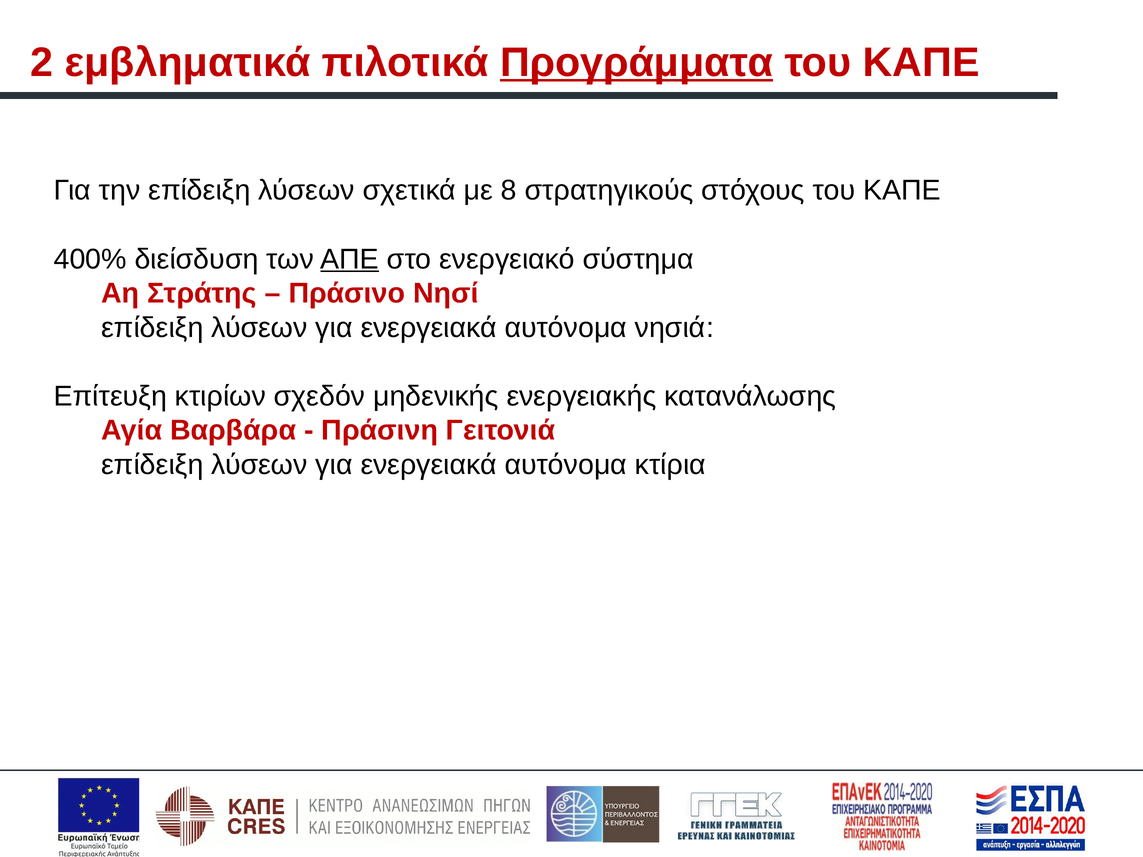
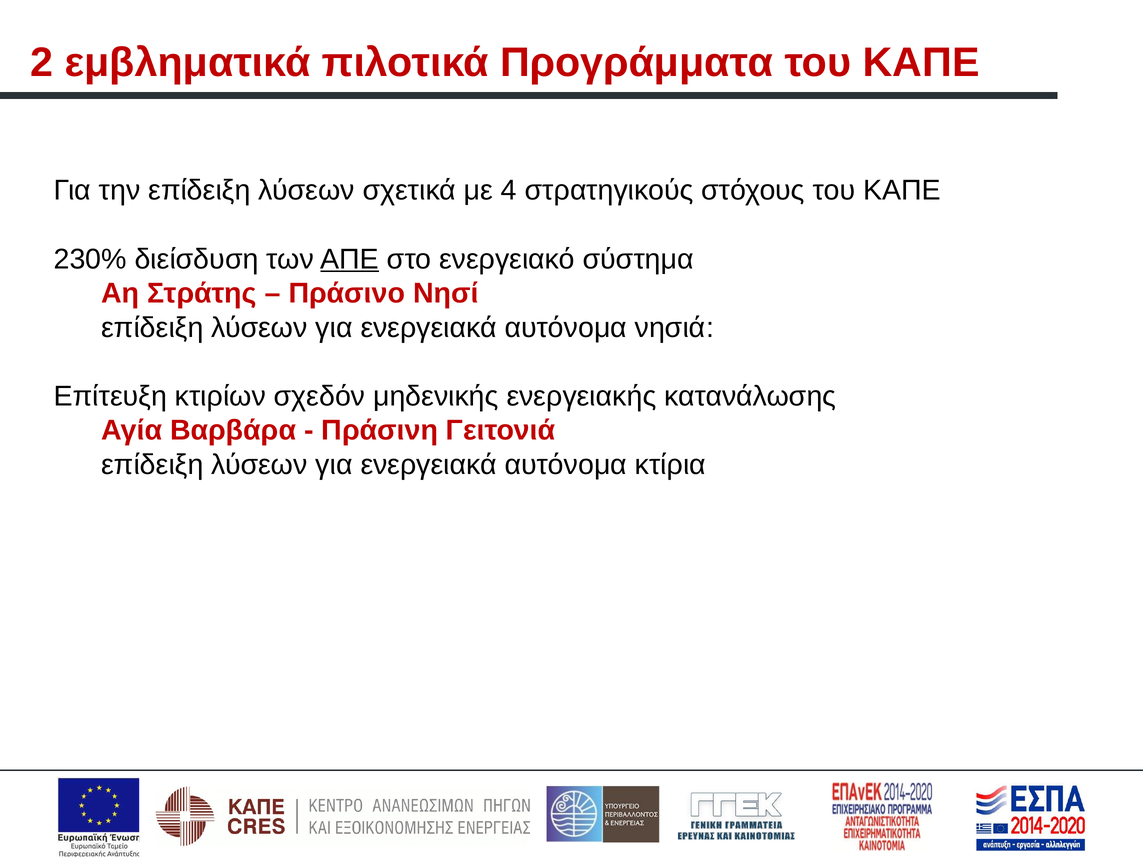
Προγράμματα underline: present -> none (637, 62)
8: 8 -> 4 (509, 191)
400%: 400% -> 230% (90, 259)
